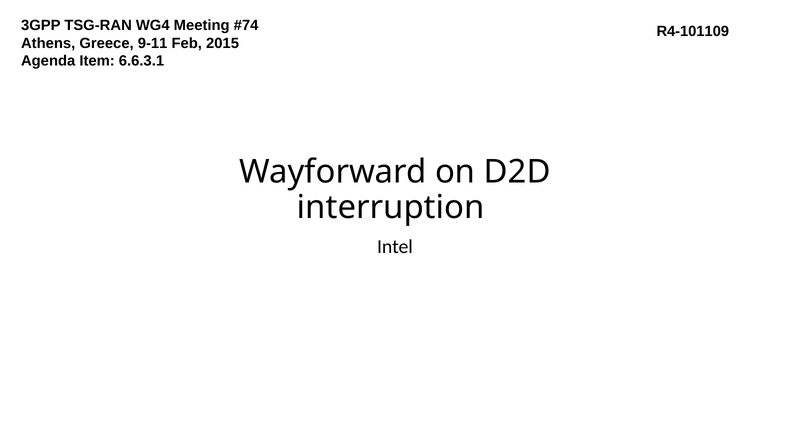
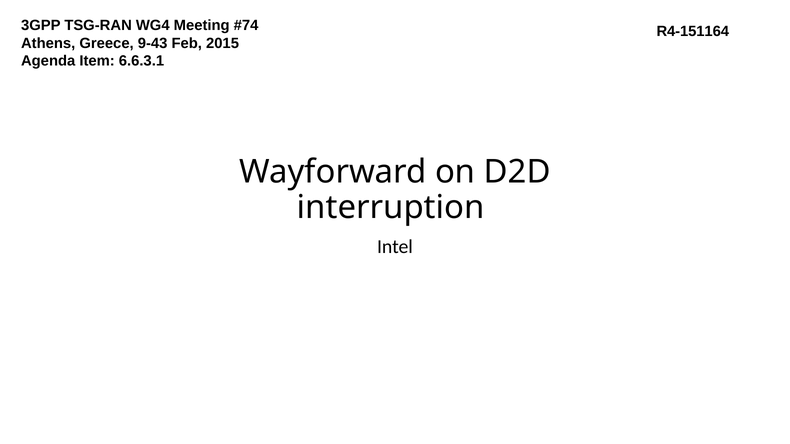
R4-101109: R4-101109 -> R4-151164 (693, 31)
9-11: 9-11 -> 9-43 (153, 43)
